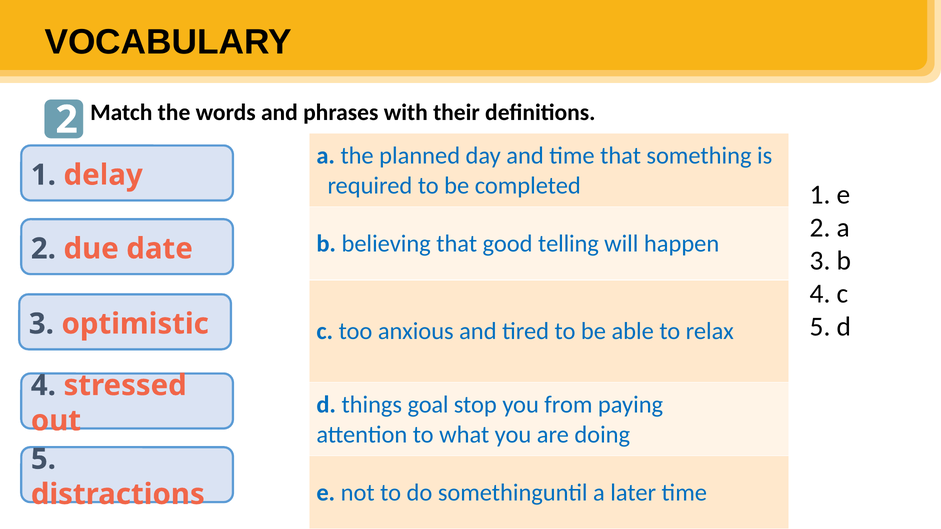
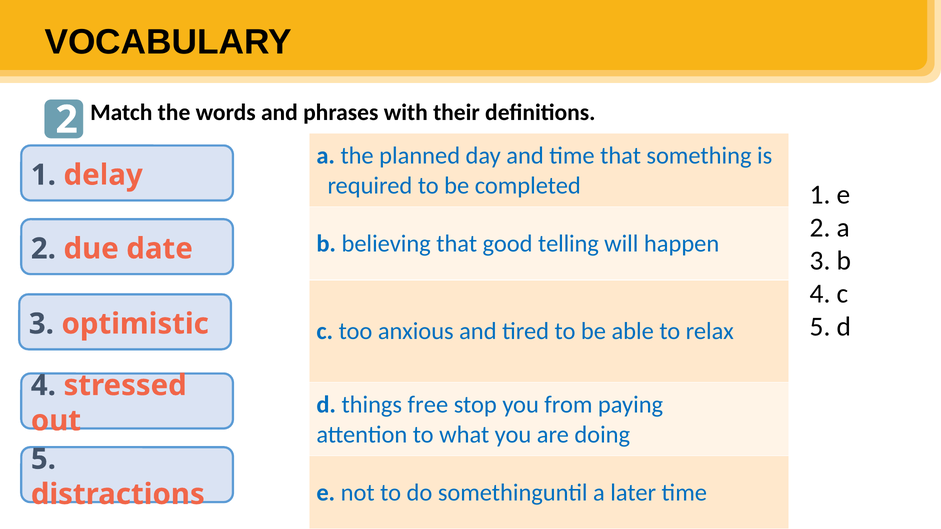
goal: goal -> free (428, 405)
